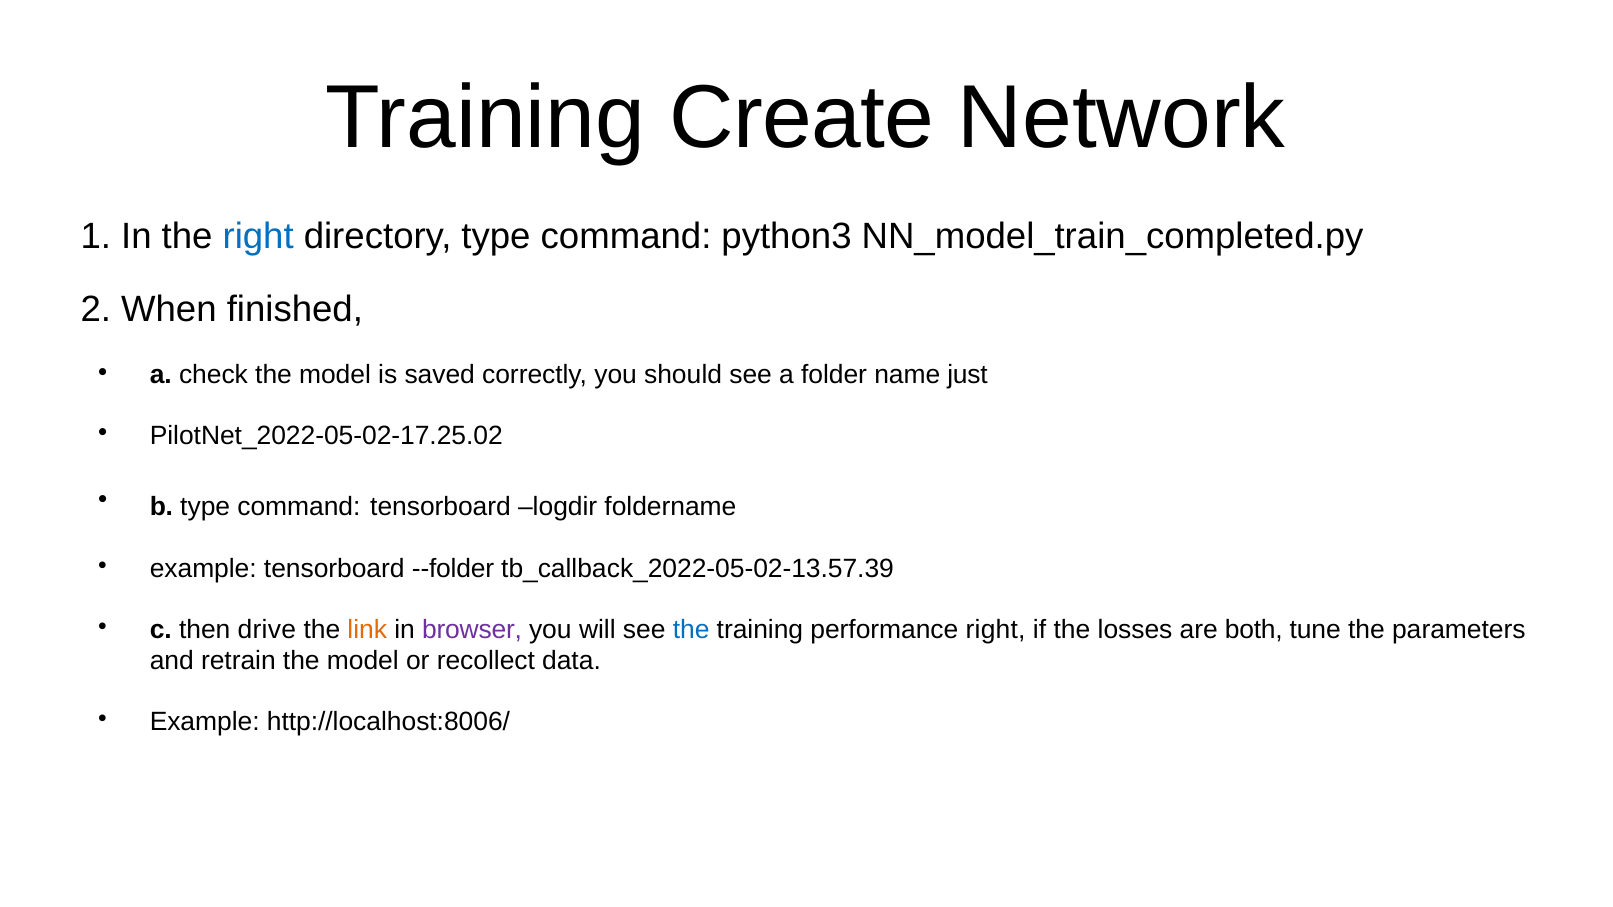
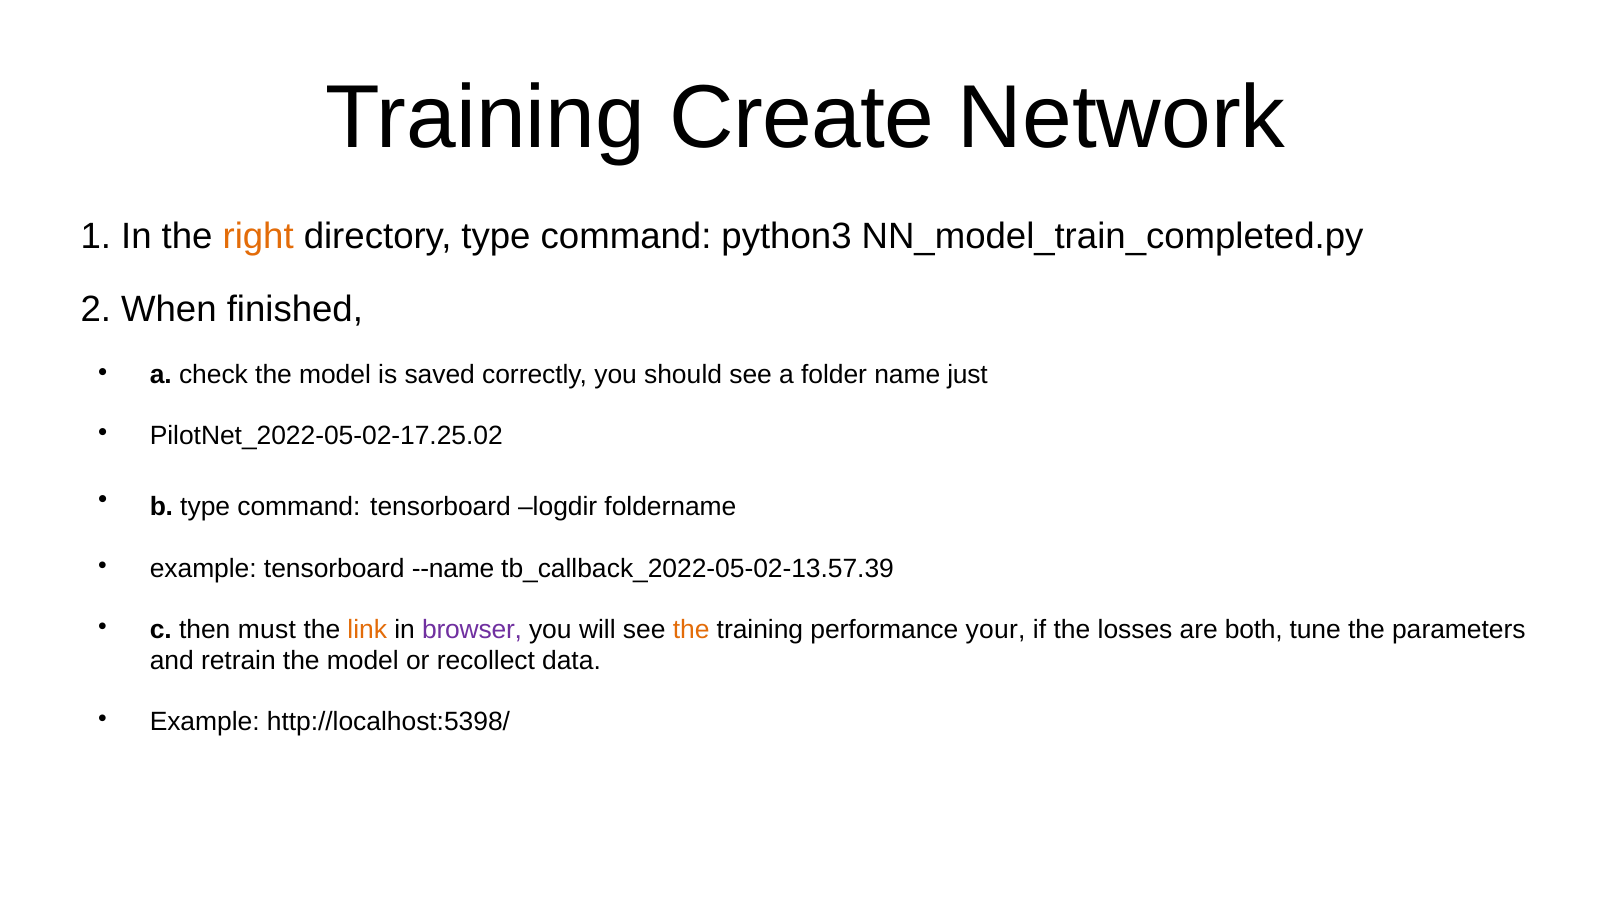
right colour: blue -> orange (258, 237)
--folder: --folder -> --name (453, 569)
drive: drive -> must (267, 630)
the colour: blue -> orange (691, 630)
performance right: right -> your (996, 630)
http://localhost:8006/: http://localhost:8006/ -> http://localhost:5398/ (388, 722)
